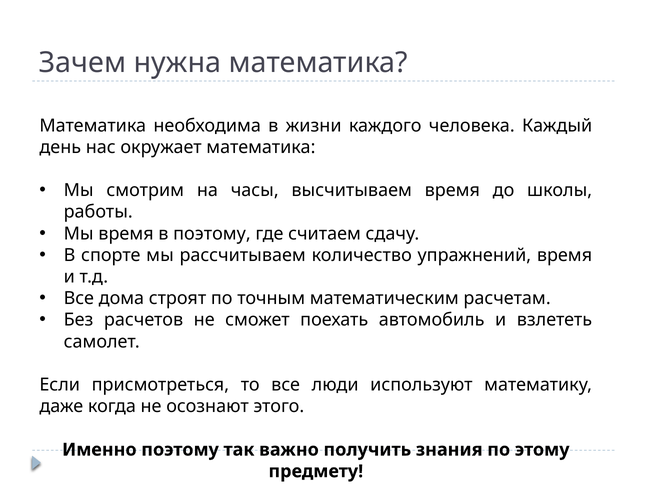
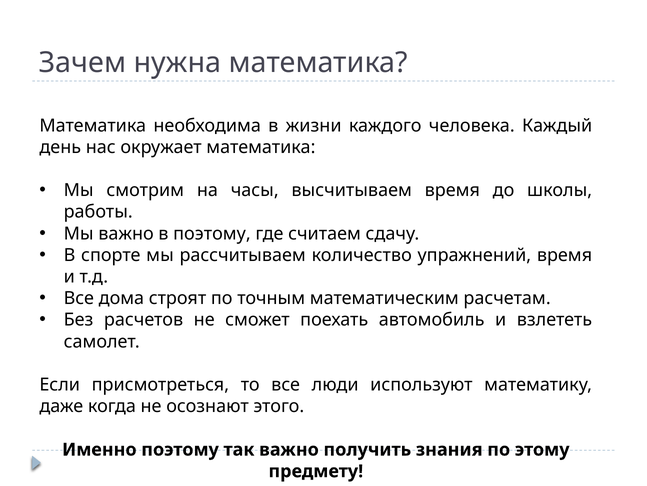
Мы время: время -> важно (126, 233)
